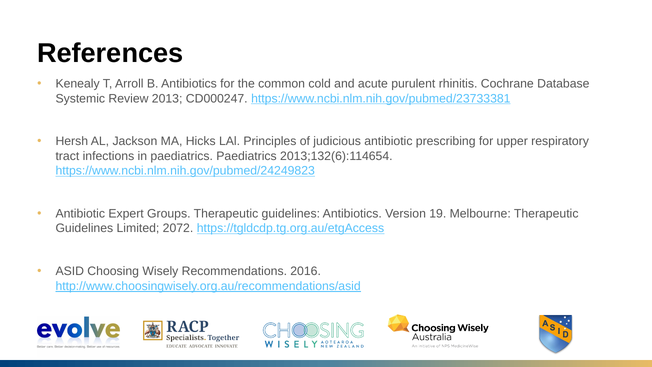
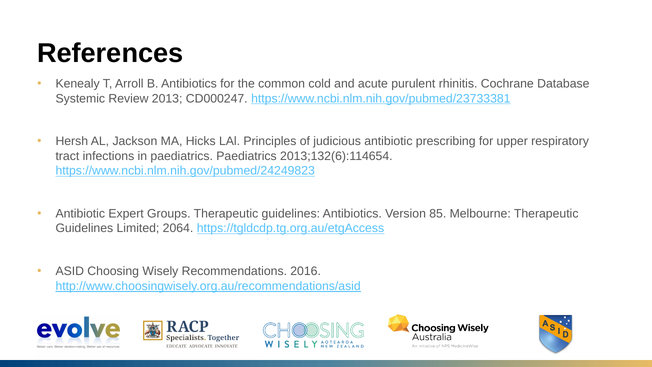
19: 19 -> 85 (438, 214)
2072: 2072 -> 2064 (178, 228)
